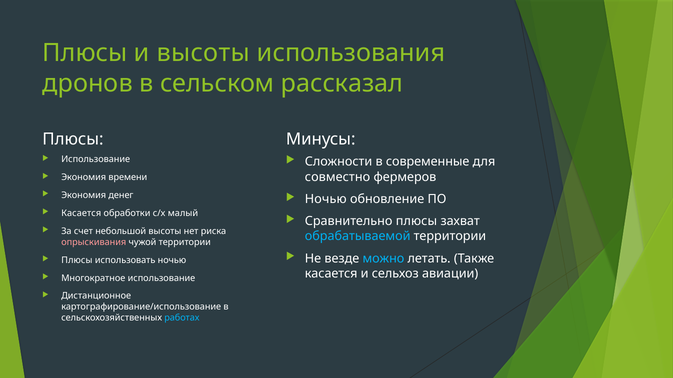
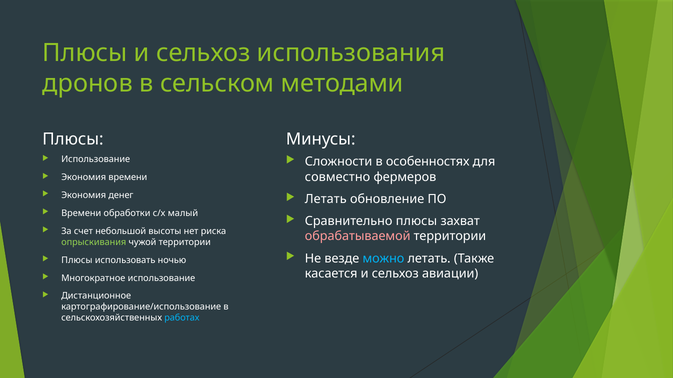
Плюсы и высоты: высоты -> сельхоз (203, 53)
рассказал: рассказал -> методами (342, 83)
современные: современные -> особенностях (428, 162)
Ночью: Ночью -> Летать (326, 199)
Касается: Касается -> Времени (81, 214)
обрабатываемой colour: light blue -> pink (358, 237)
опрыскивания colour: pink -> light green (94, 243)
